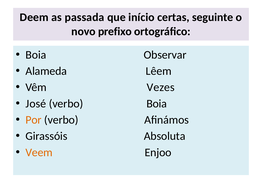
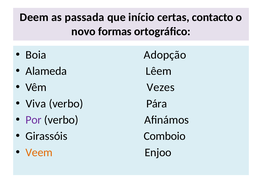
seguinte: seguinte -> contacto (213, 17)
prefixo: prefixo -> formas (115, 31)
Observar: Observar -> Adopção (165, 55)
José: José -> Viva (36, 104)
verbo Boia: Boia -> Pára (157, 104)
Por colour: orange -> purple (34, 120)
Absoluta: Absoluta -> Comboio (165, 137)
